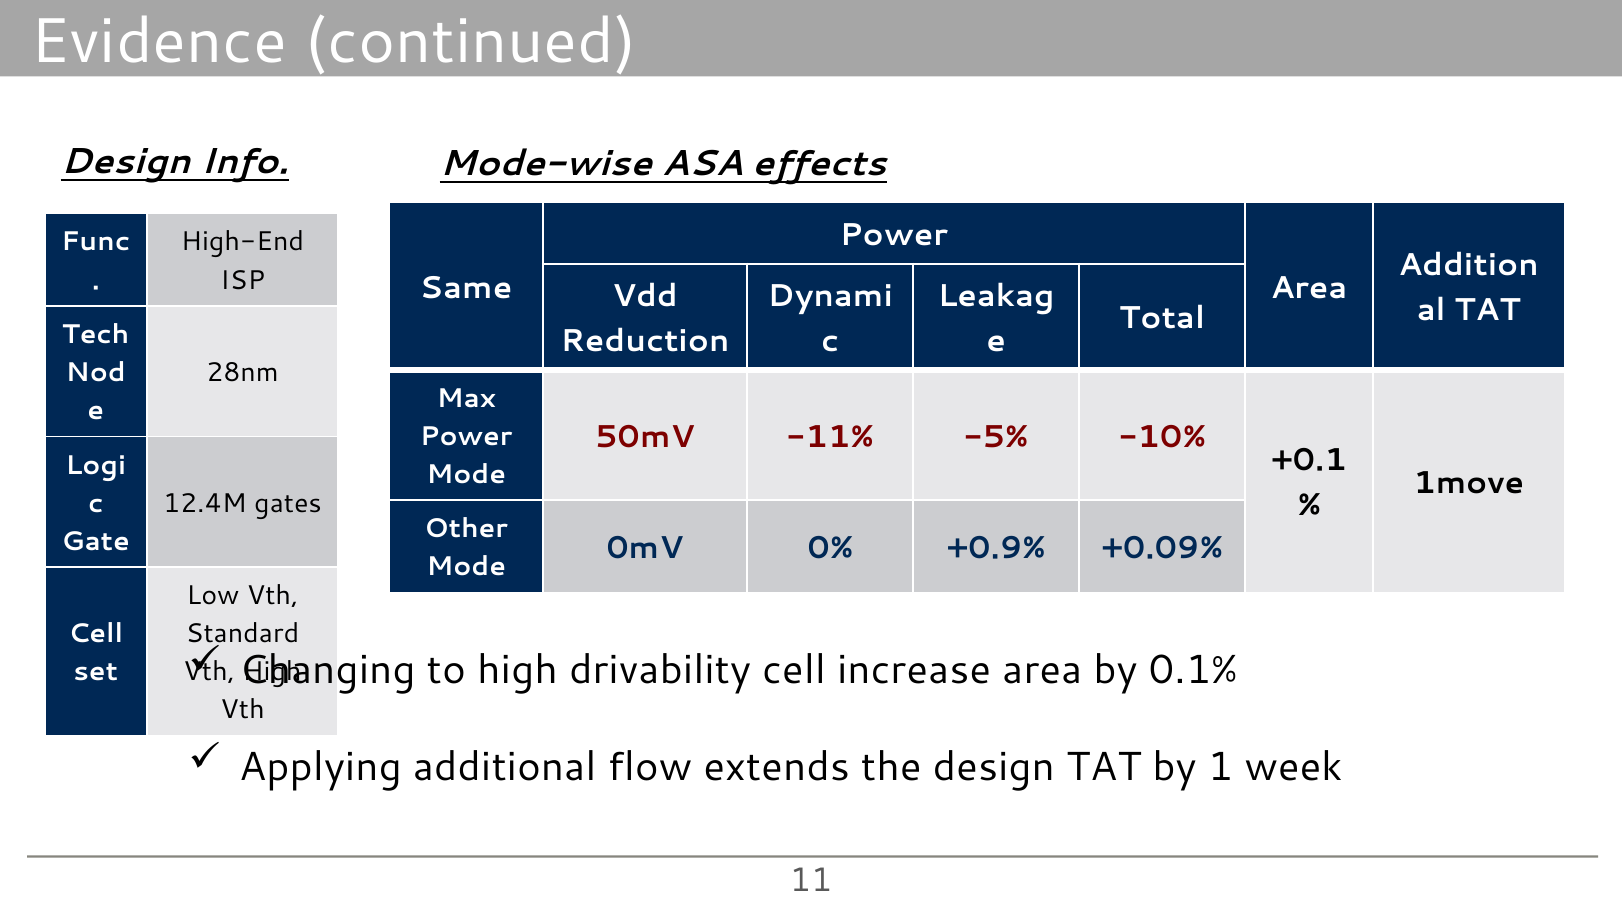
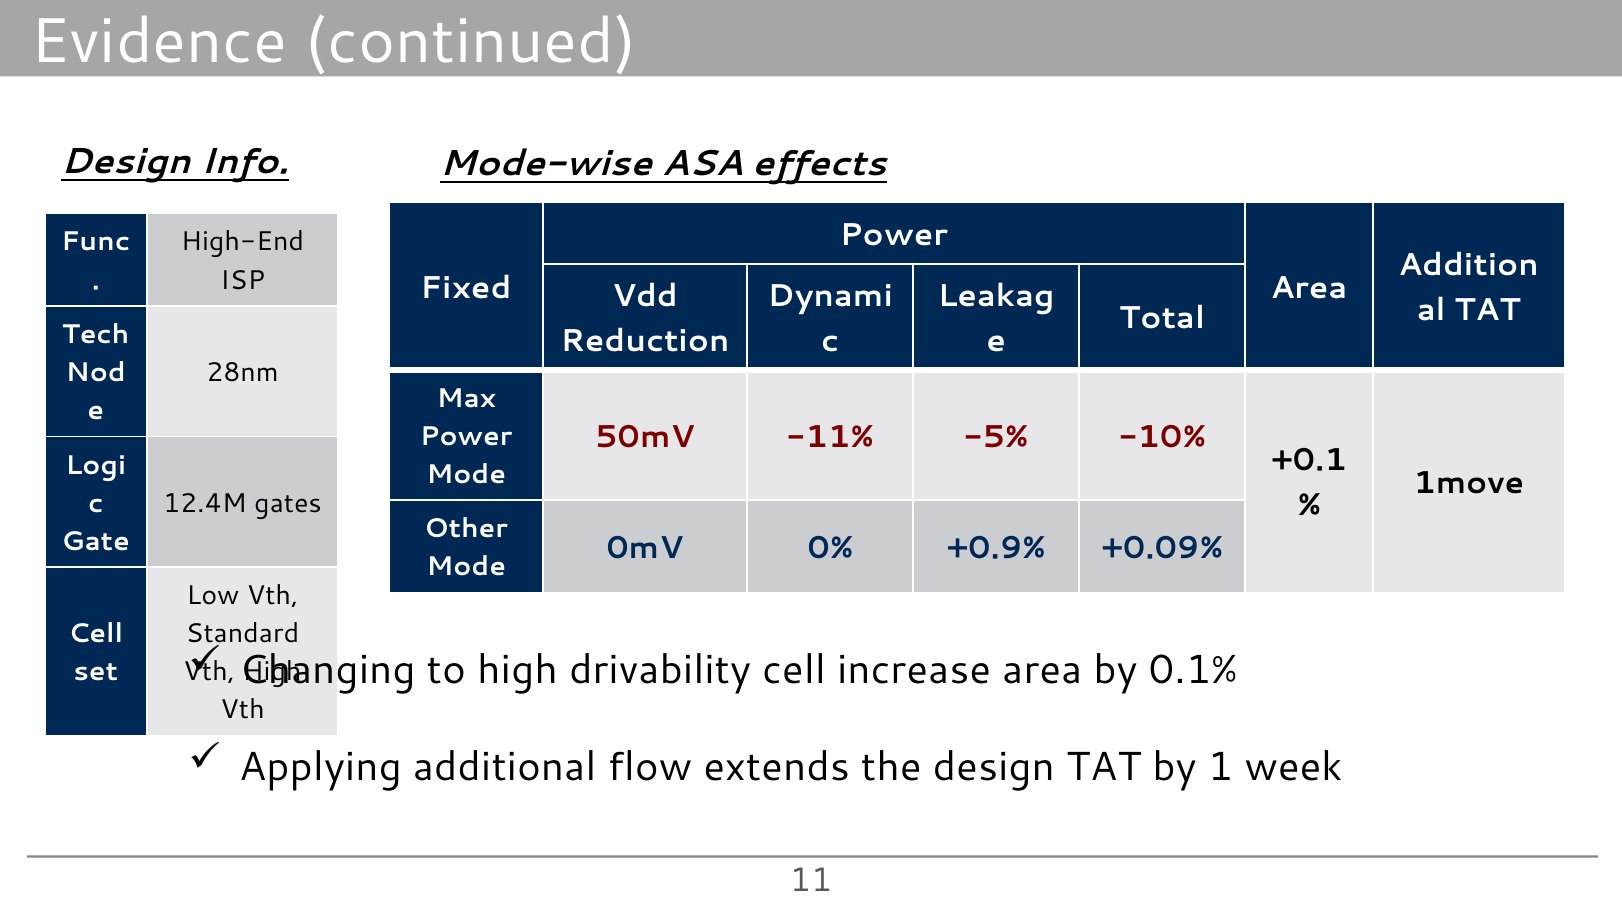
Same: Same -> Fixed (466, 288)
